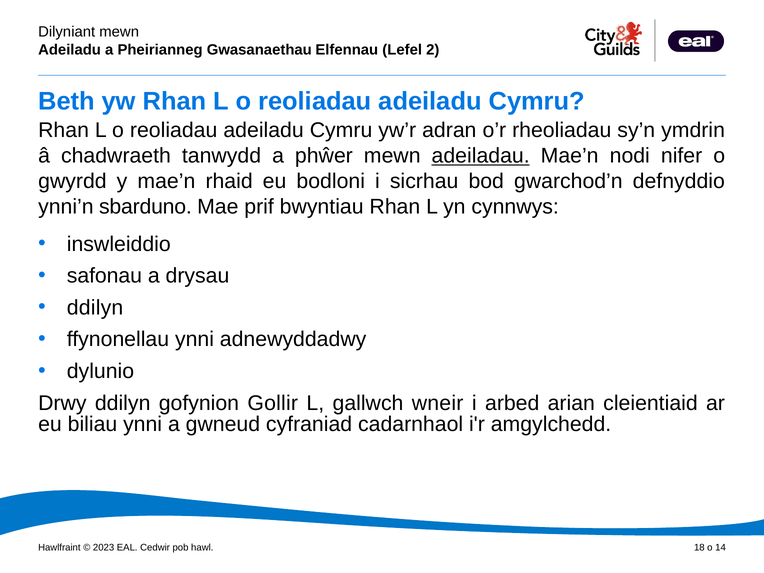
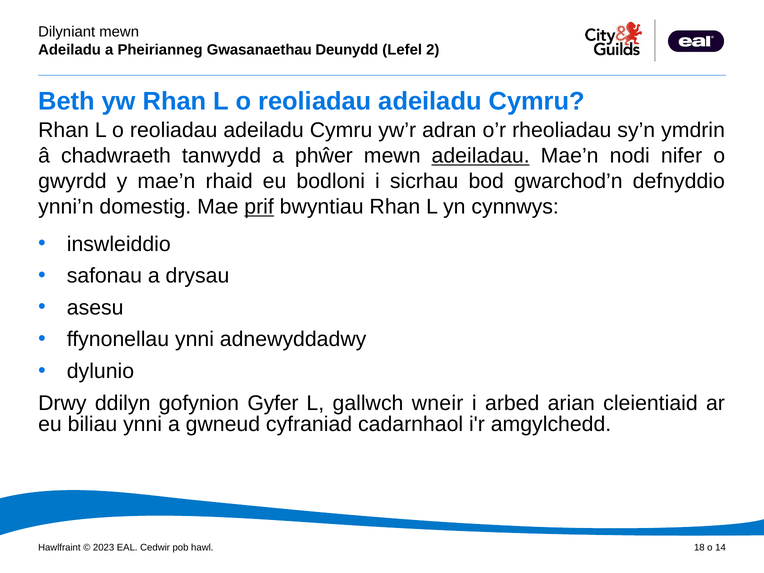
Elfennau: Elfennau -> Deunydd (347, 50)
sbarduno: sbarduno -> domestig (145, 207)
prif underline: none -> present (259, 207)
ddilyn: ddilyn -> asesu (95, 308)
Gollir: Gollir -> Gyfer (273, 403)
